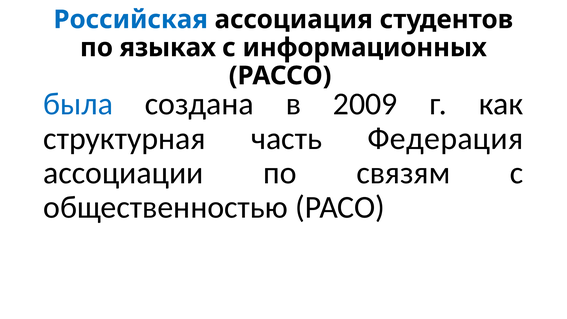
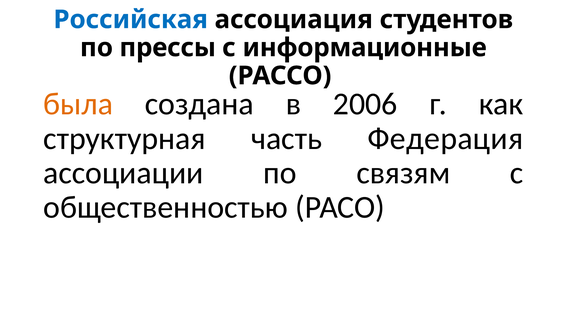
языках: языках -> прессы (168, 48)
информационных: информационных -> информационные (365, 48)
была colour: blue -> orange (78, 104)
2009: 2009 -> 2006 (365, 104)
